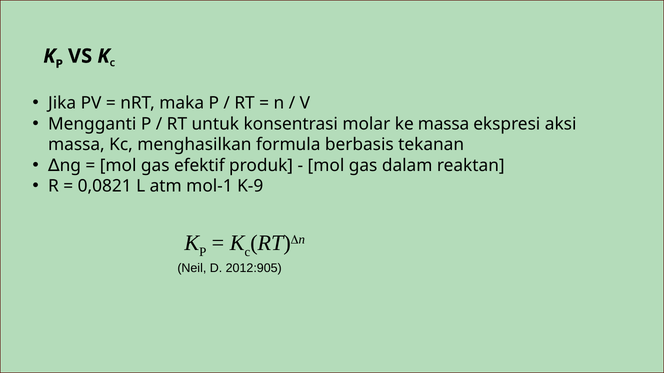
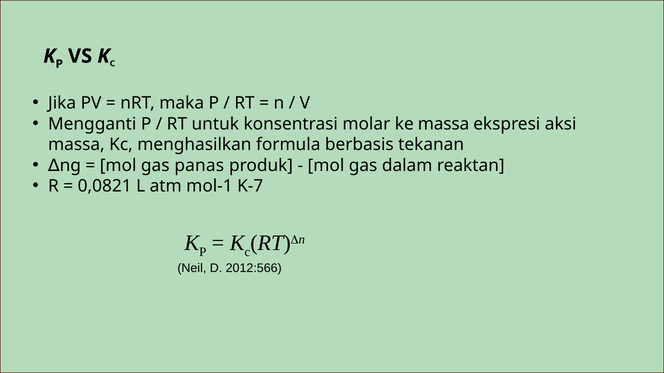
efektif: efektif -> panas (199, 166)
K-9: K-9 -> K-7 (250, 186)
2012:905: 2012:905 -> 2012:566 (254, 269)
